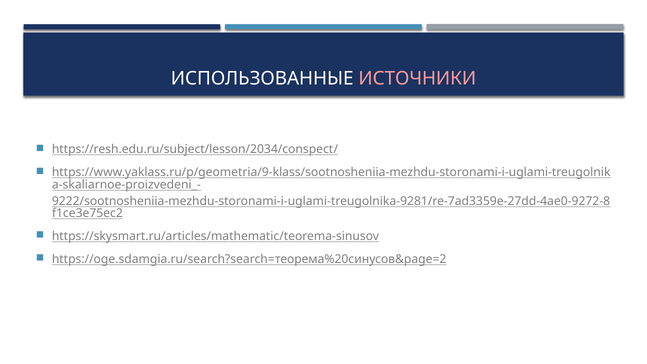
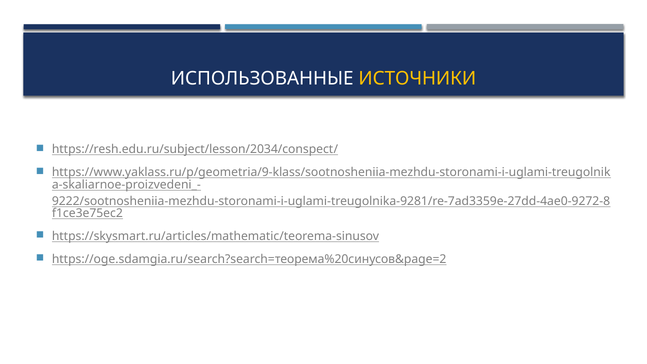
ИСТОЧНИКИ colour: pink -> yellow (417, 79)
